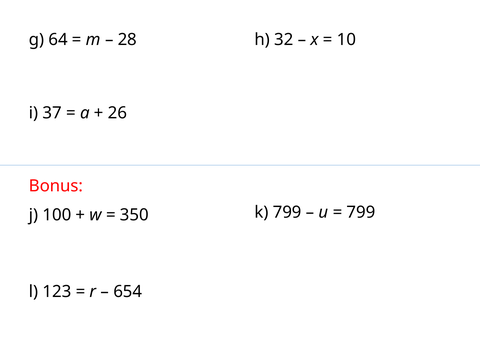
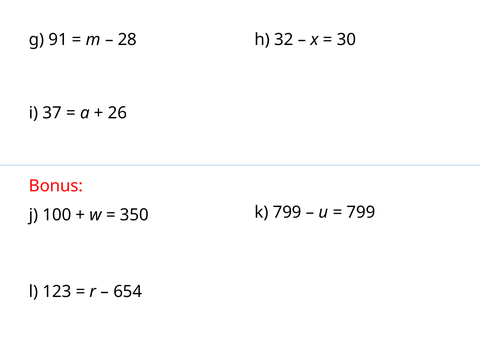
64: 64 -> 91 (58, 40)
10: 10 -> 30 (346, 40)
